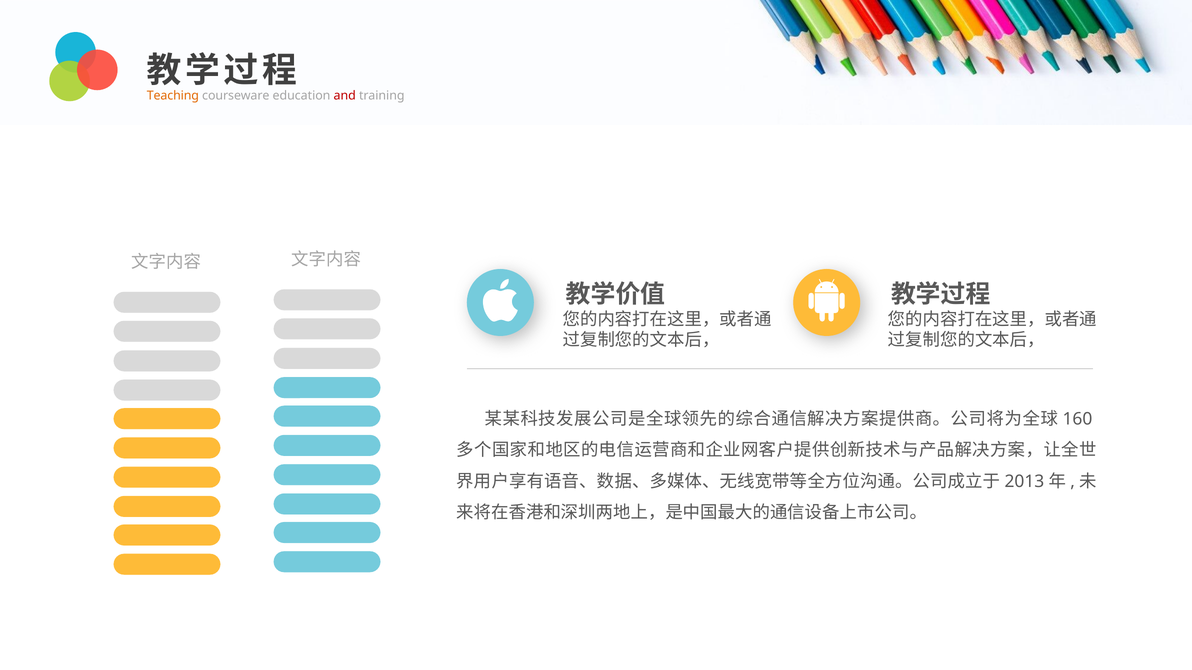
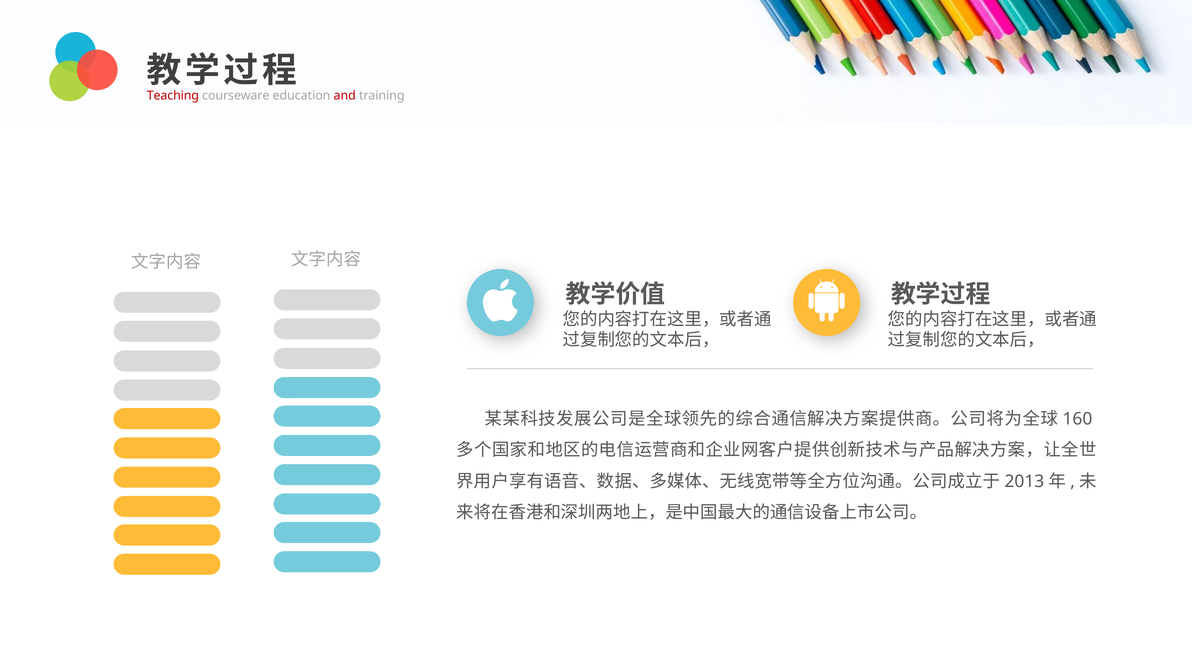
Teaching colour: orange -> red (173, 96)
